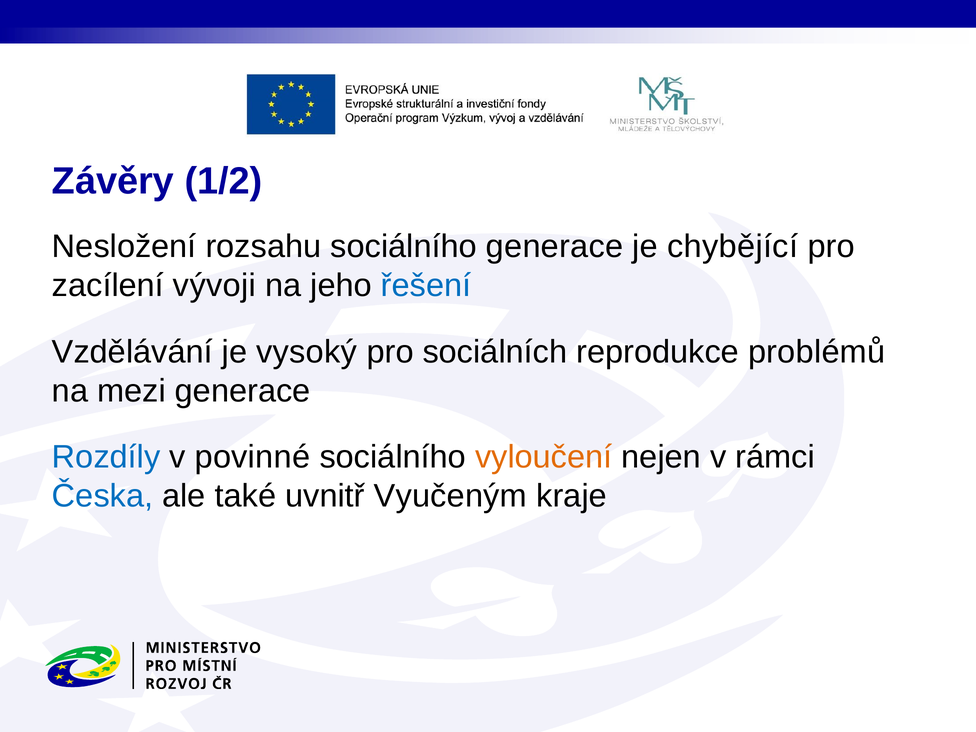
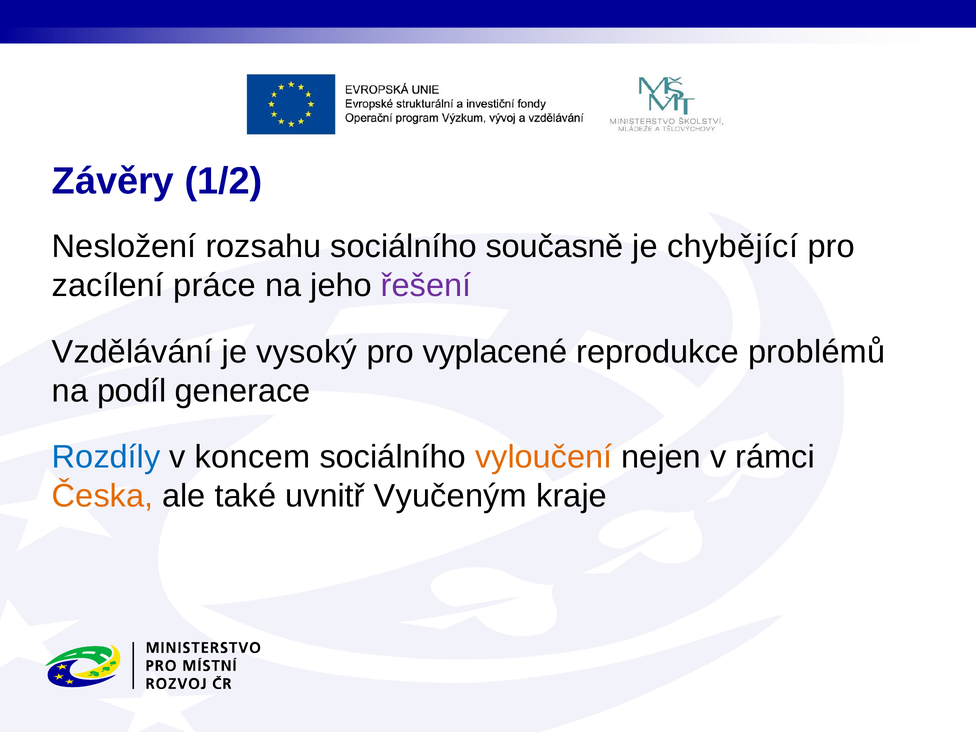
sociálního generace: generace -> současně (555, 247)
vývoji: vývoji -> práce (214, 286)
řešení colour: blue -> purple (426, 286)
sociálních: sociálních -> vyplacené (495, 352)
mezi: mezi -> podíl (132, 391)
povinné: povinné -> koncem (252, 457)
Česka colour: blue -> orange (103, 496)
